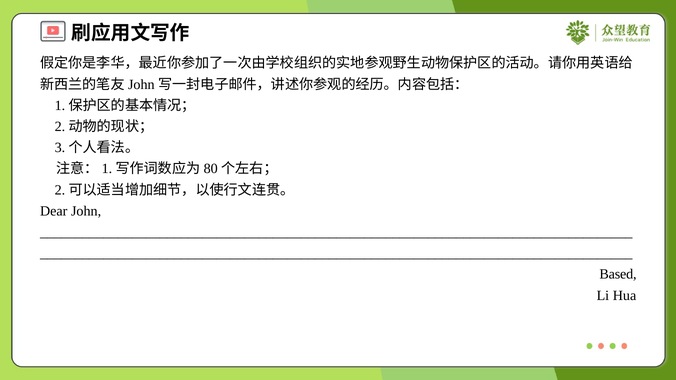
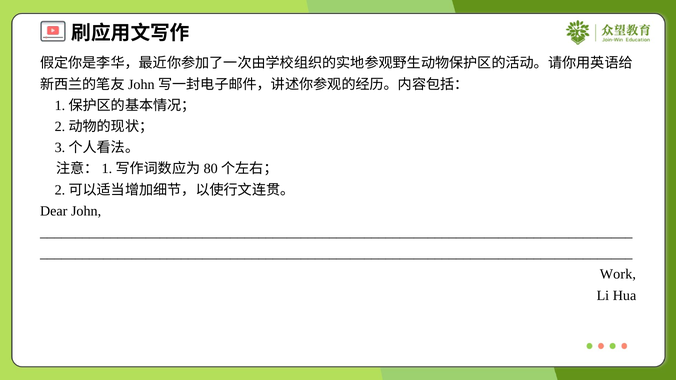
Based: Based -> Work (618, 274)
